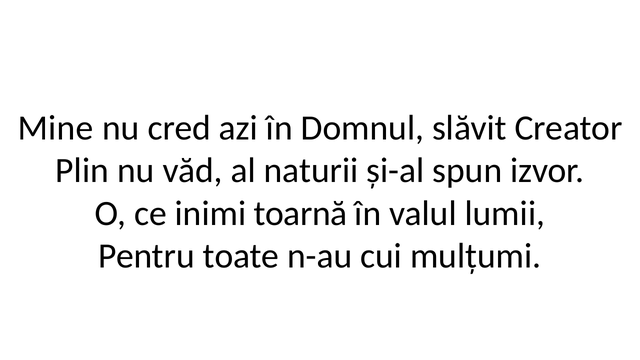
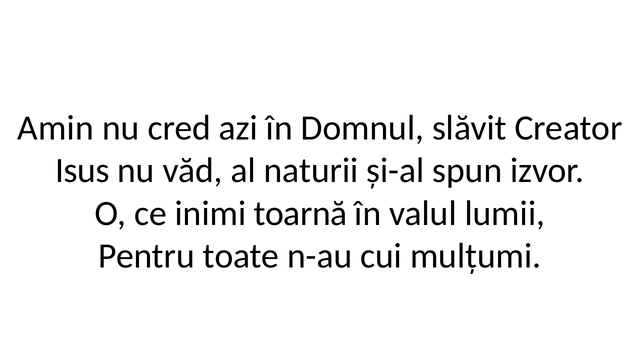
Mine: Mine -> Amin (56, 128)
Plin: Plin -> Isus (82, 171)
